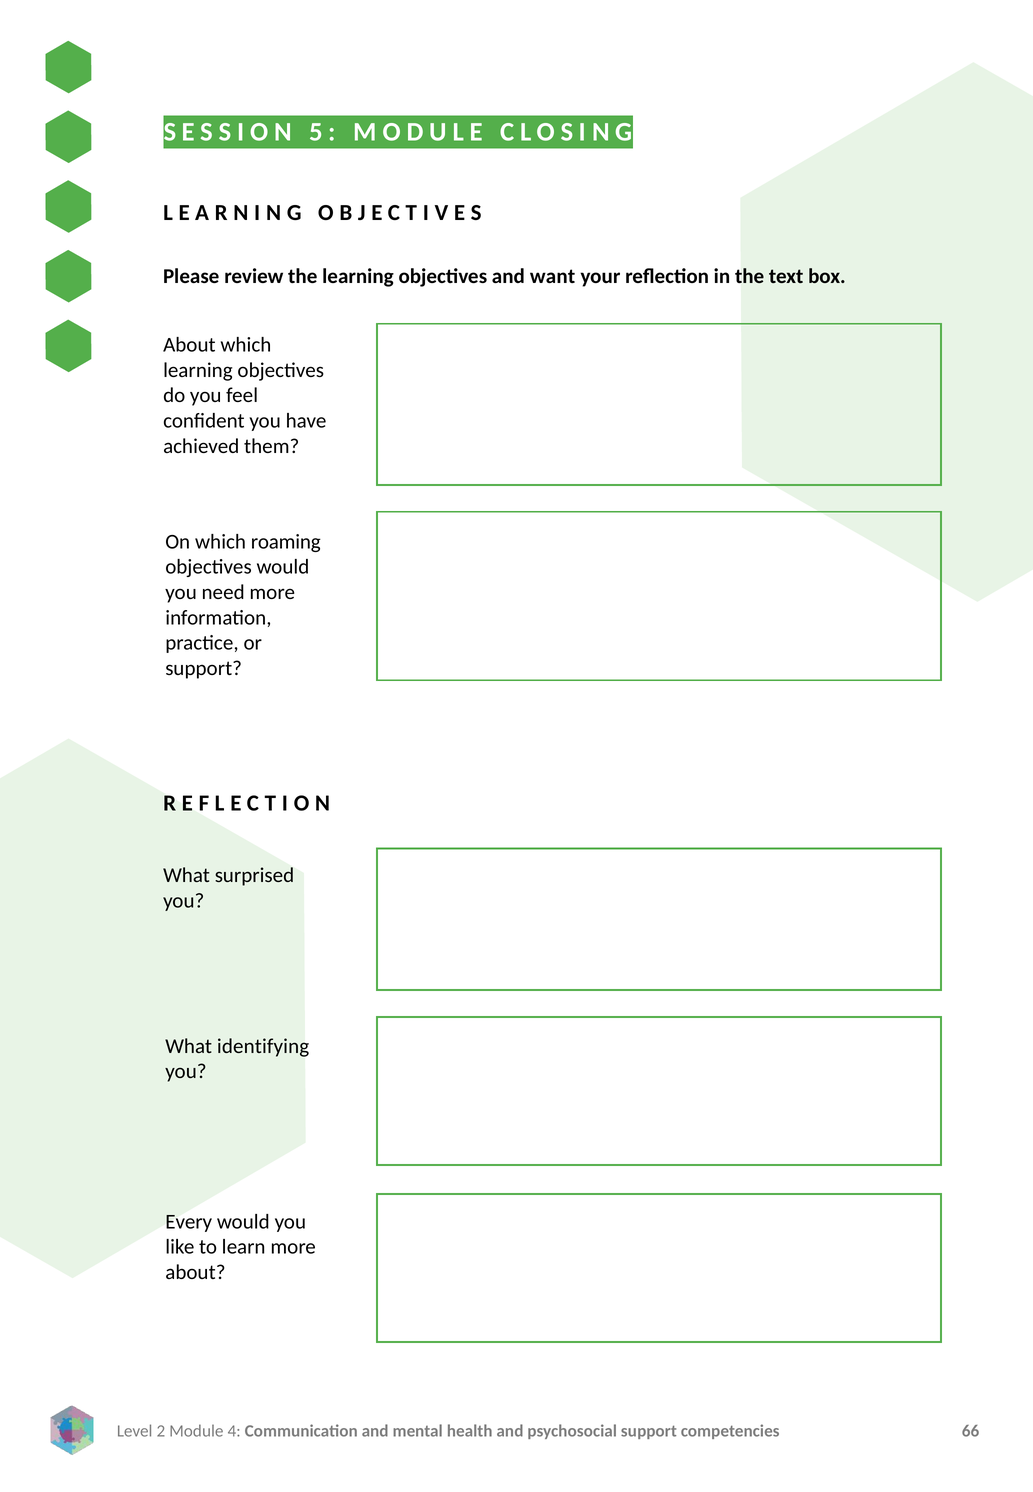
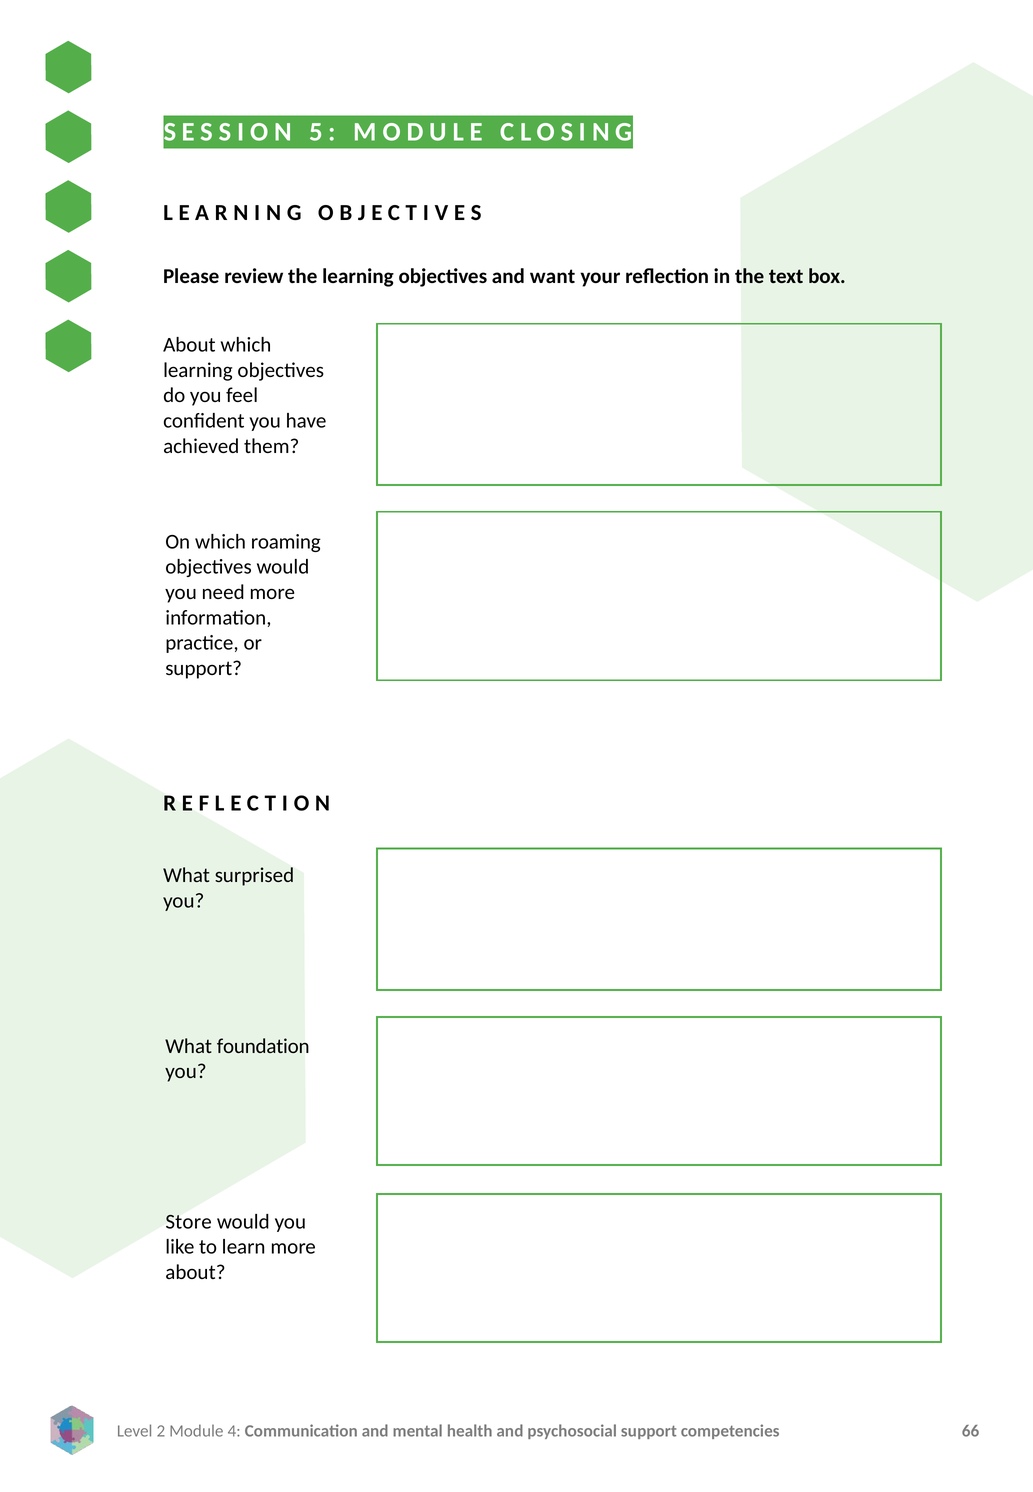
identifying: identifying -> foundation (263, 1046)
Every: Every -> Store (189, 1222)
